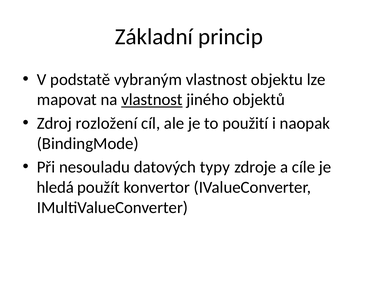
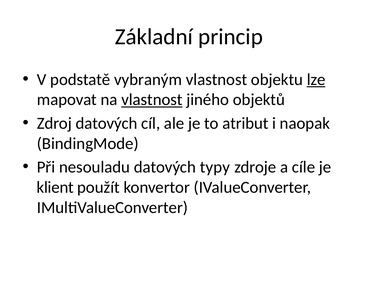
lze underline: none -> present (316, 79)
Zdroj rozložení: rozložení -> datových (107, 123)
použití: použití -> atribut (245, 123)
hledá: hledá -> klient (55, 187)
